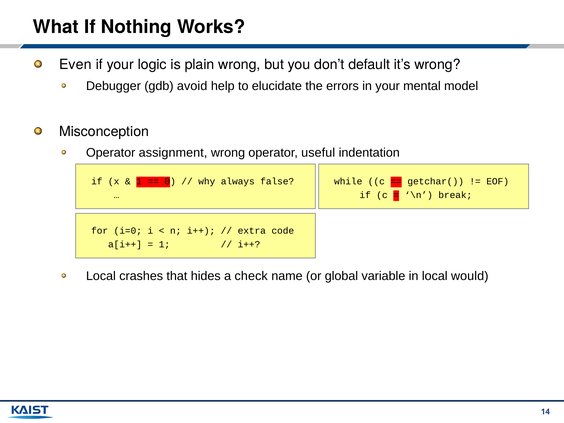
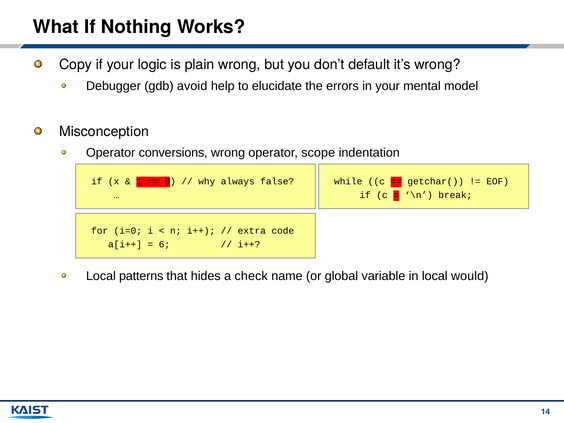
Even: Even -> Copy (75, 65)
assignment: assignment -> conversions (173, 153)
useful: useful -> scope (318, 153)
1: 1 -> 6 (164, 244)
crashes: crashes -> patterns (141, 276)
